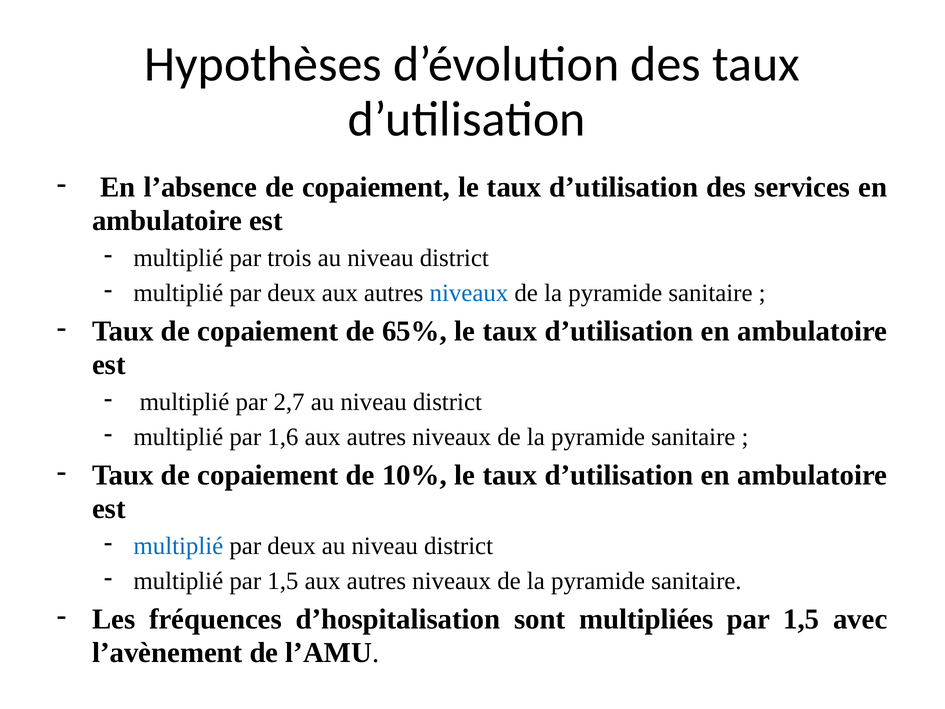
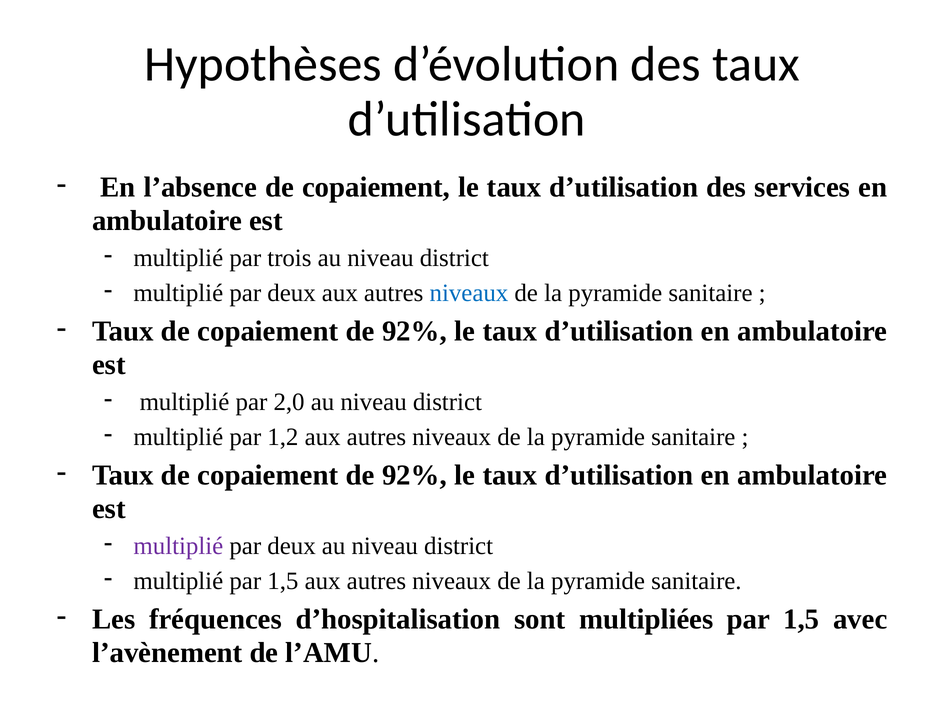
65%: 65% -> 92% (415, 331)
2,7: 2,7 -> 2,0 (289, 402)
1,6: 1,6 -> 1,2 (283, 437)
10%: 10% -> 92% (415, 475)
multiplié colour: blue -> purple (178, 546)
